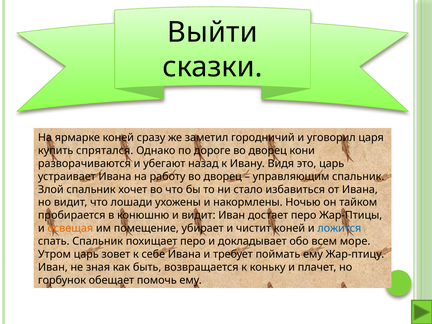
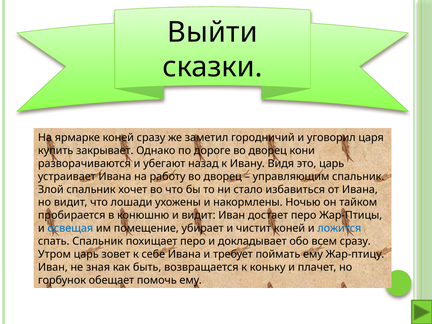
спрятался: спрятался -> закрывает (105, 151)
освещая colour: orange -> blue (70, 228)
всем море: море -> сразу (355, 241)
